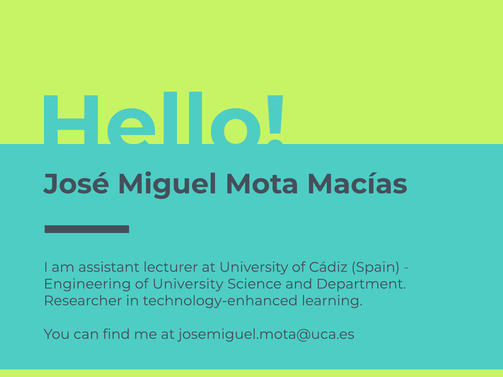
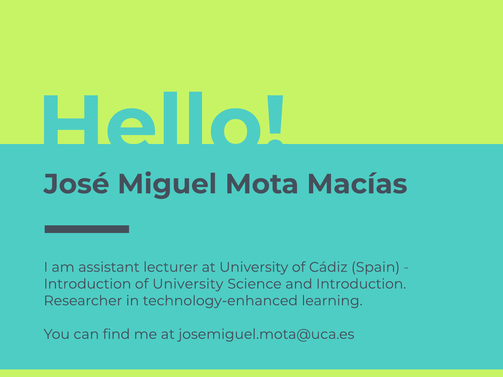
Engineering: Engineering -> Introduction (87, 284)
and Department: Department -> Introduction (361, 284)
